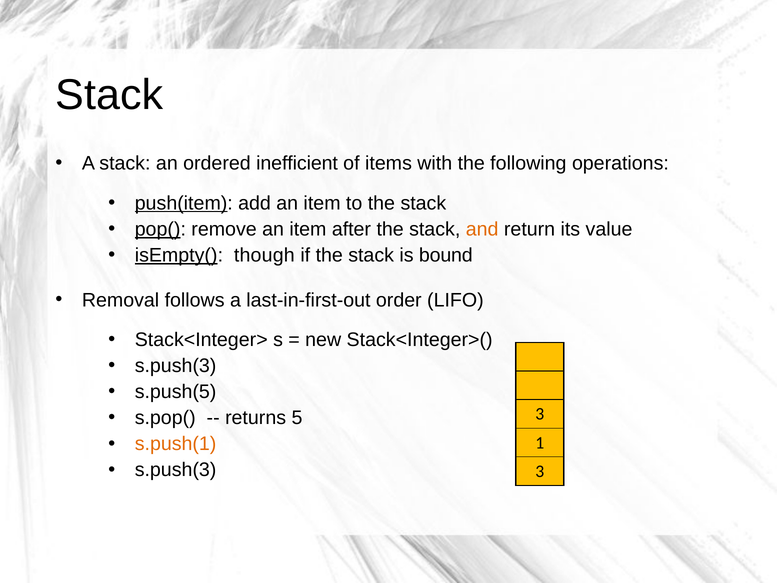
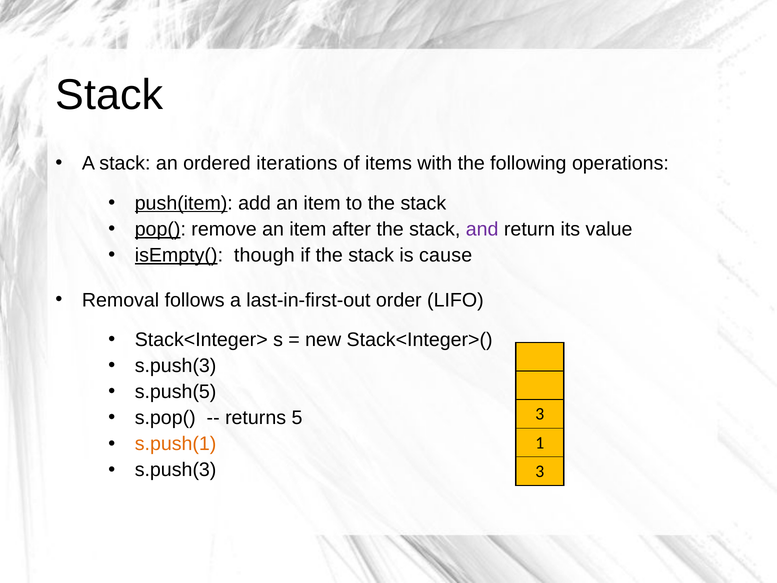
inefficient: inefficient -> iterations (297, 163)
and colour: orange -> purple (482, 229)
bound: bound -> cause (446, 255)
